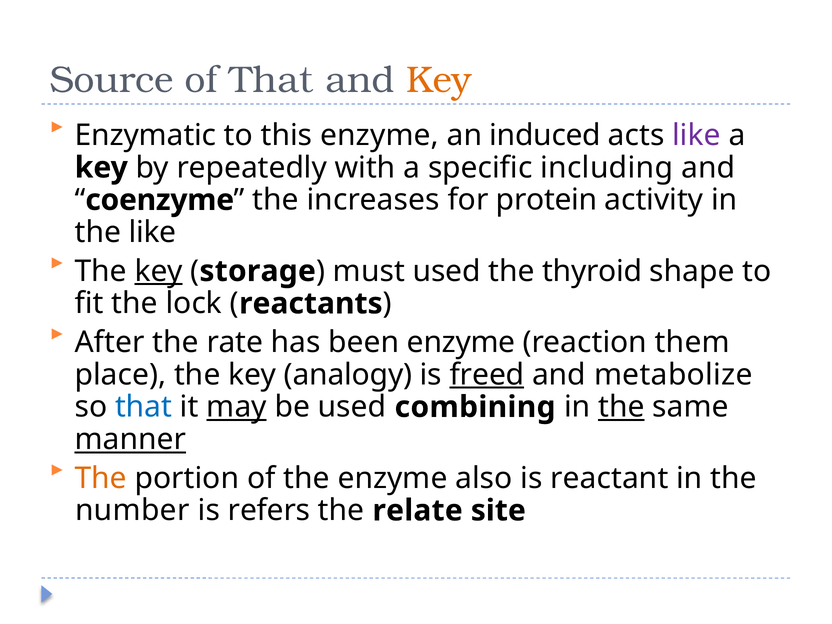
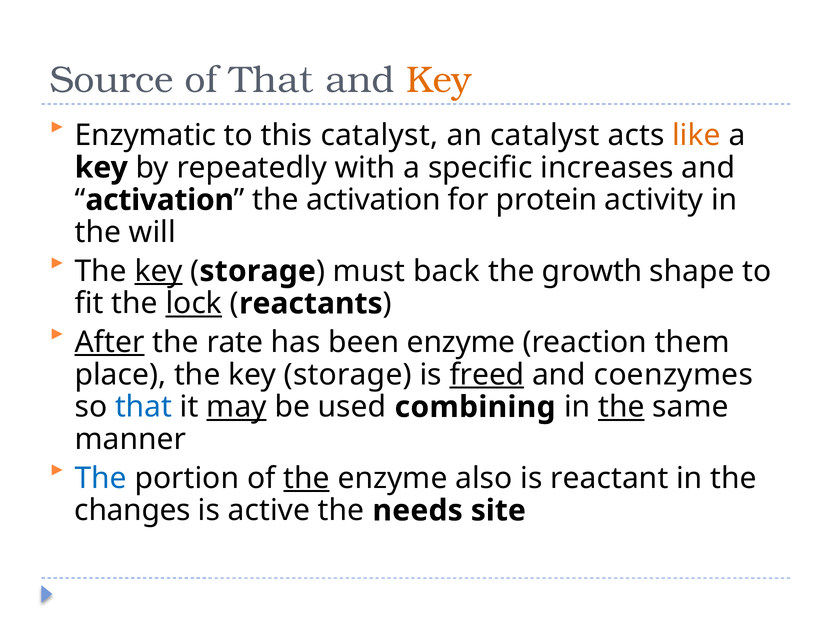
this enzyme: enzyme -> catalyst (379, 135)
an induced: induced -> catalyst (545, 135)
like colour: purple -> orange (696, 135)
including: including -> increases (607, 168)
coenzyme: coenzyme -> activation (160, 200)
the increases: increases -> activation (373, 200)
the like: like -> will (152, 232)
must used: used -> back (446, 271)
thyroid: thyroid -> growth (592, 271)
lock underline: none -> present (194, 304)
After underline: none -> present (110, 342)
key analogy: analogy -> storage (348, 375)
metabolize: metabolize -> coenzymes (673, 375)
manner underline: present -> none (130, 439)
The colour: orange -> blue (101, 478)
the underline: none -> present (307, 478)
number: number -> changes (133, 511)
refers: refers -> active (269, 511)
relate: relate -> needs (418, 511)
